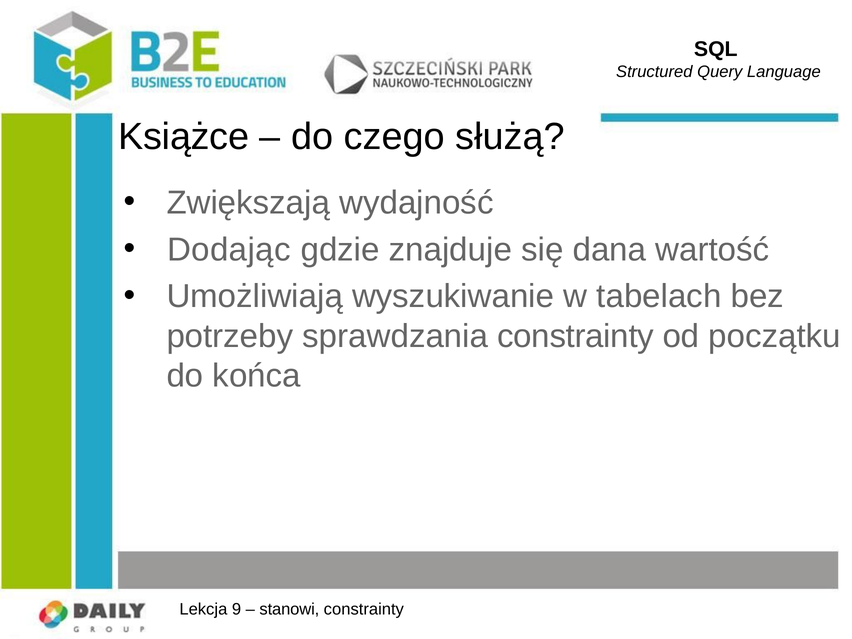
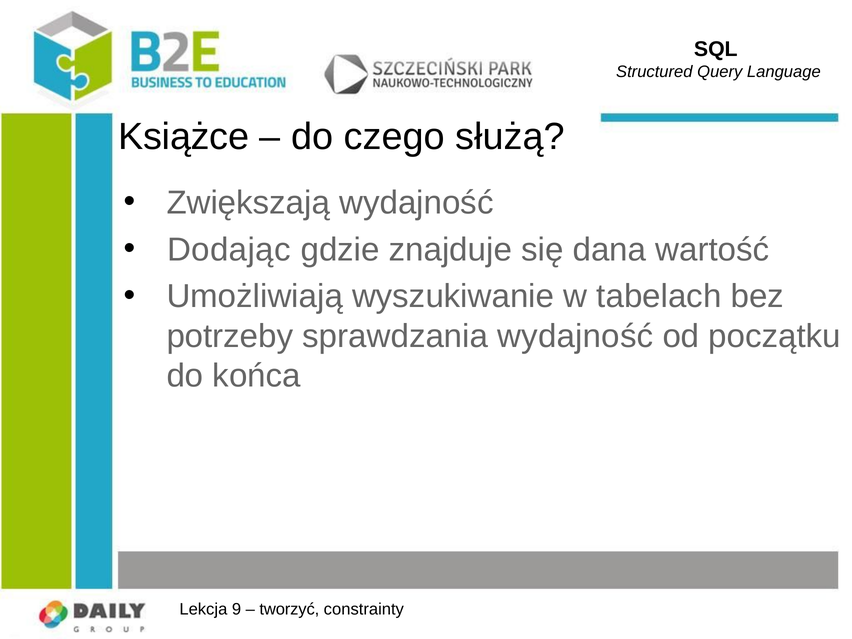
sprawdzania constrainty: constrainty -> wydajność (575, 336)
stanowi: stanowi -> tworzyć (289, 610)
